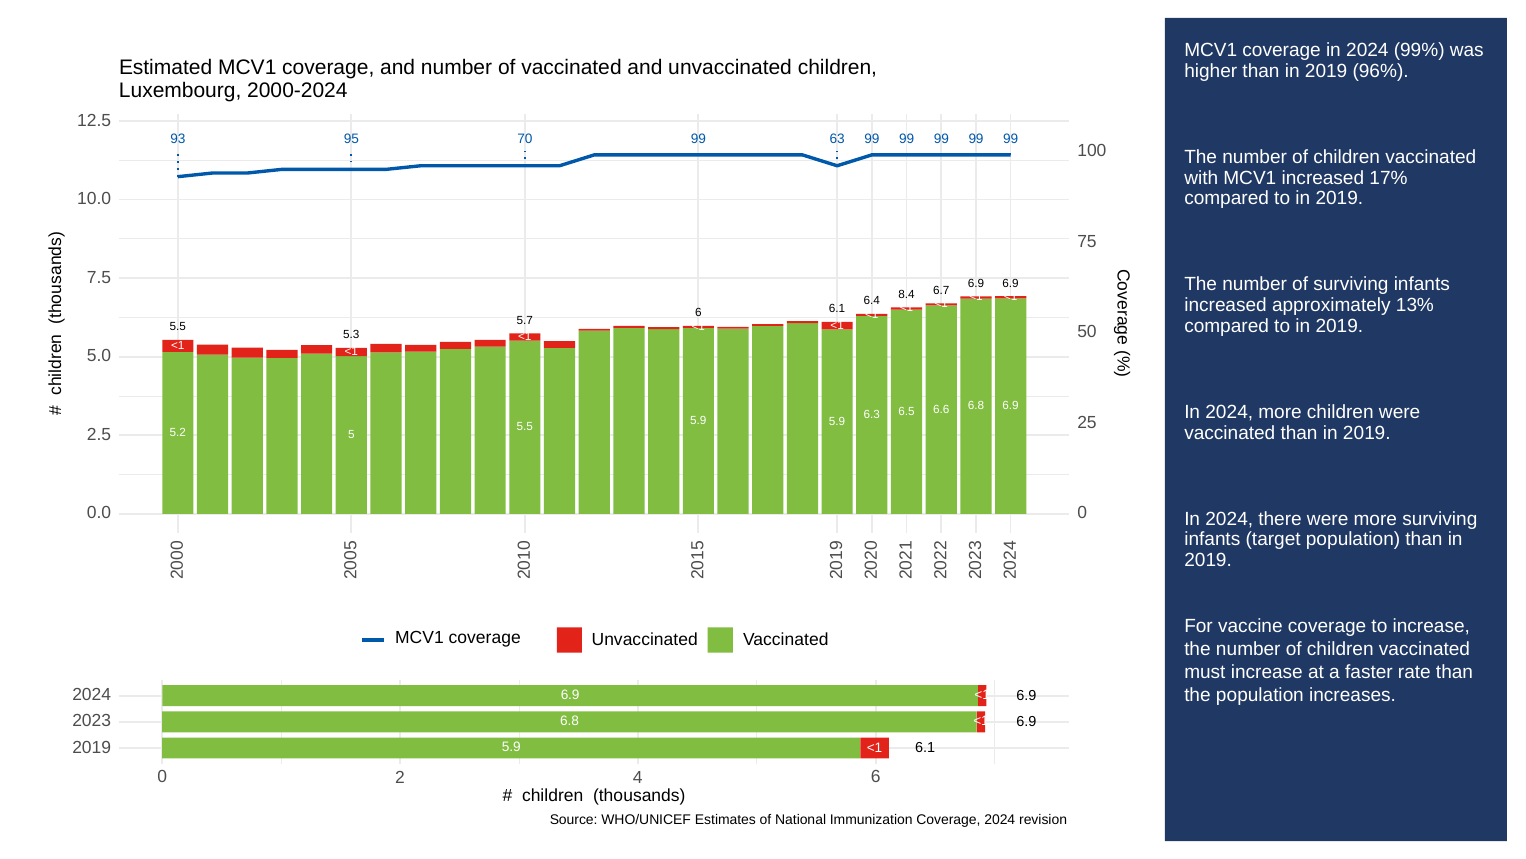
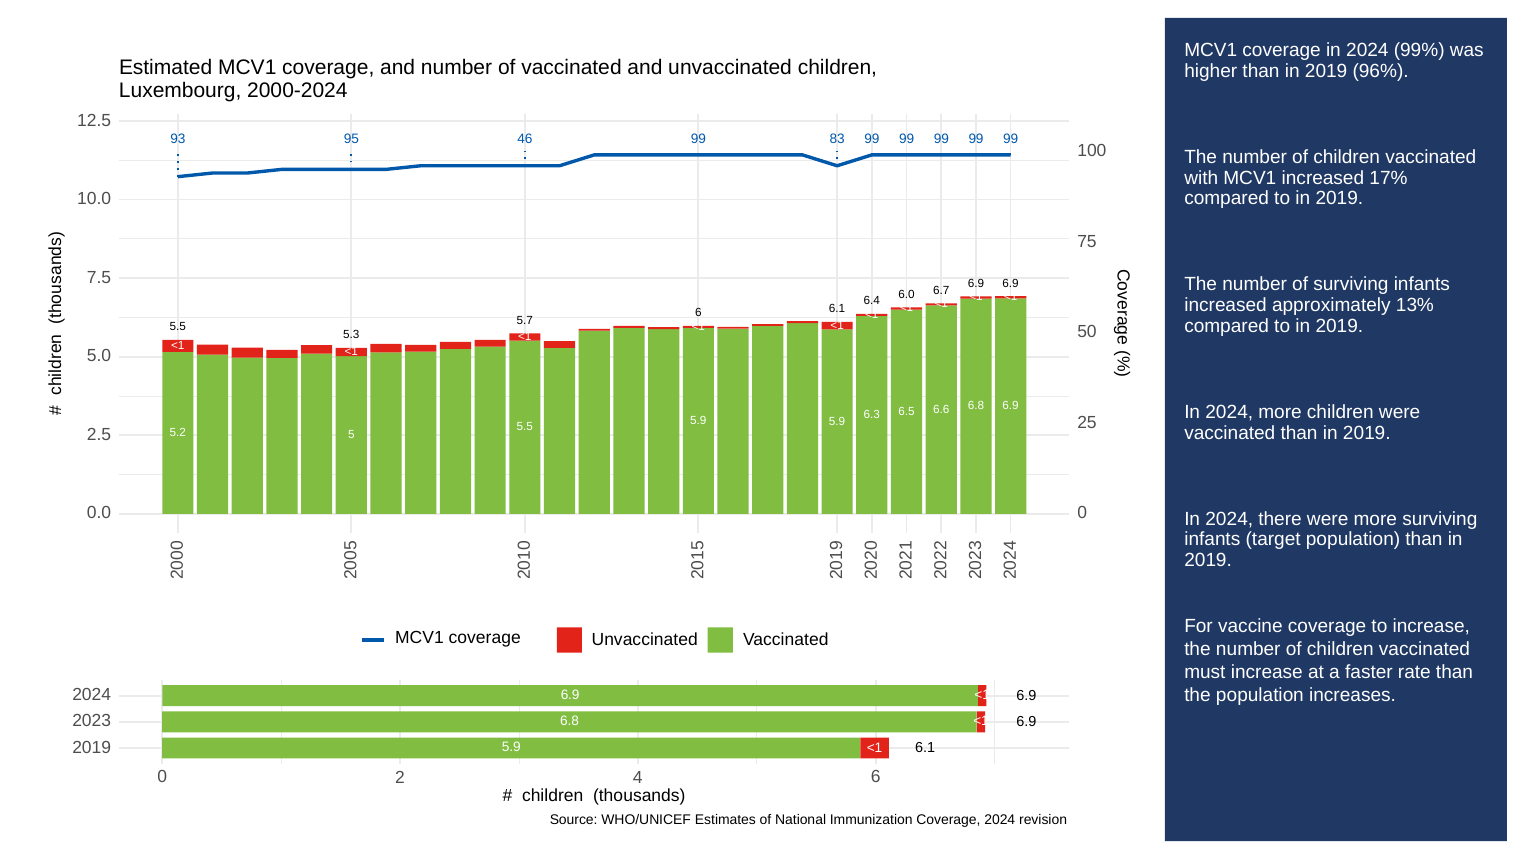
70: 70 -> 46 (525, 138)
63: 63 -> 83 (837, 138)
8.4: 8.4 -> 6.0 (907, 294)
